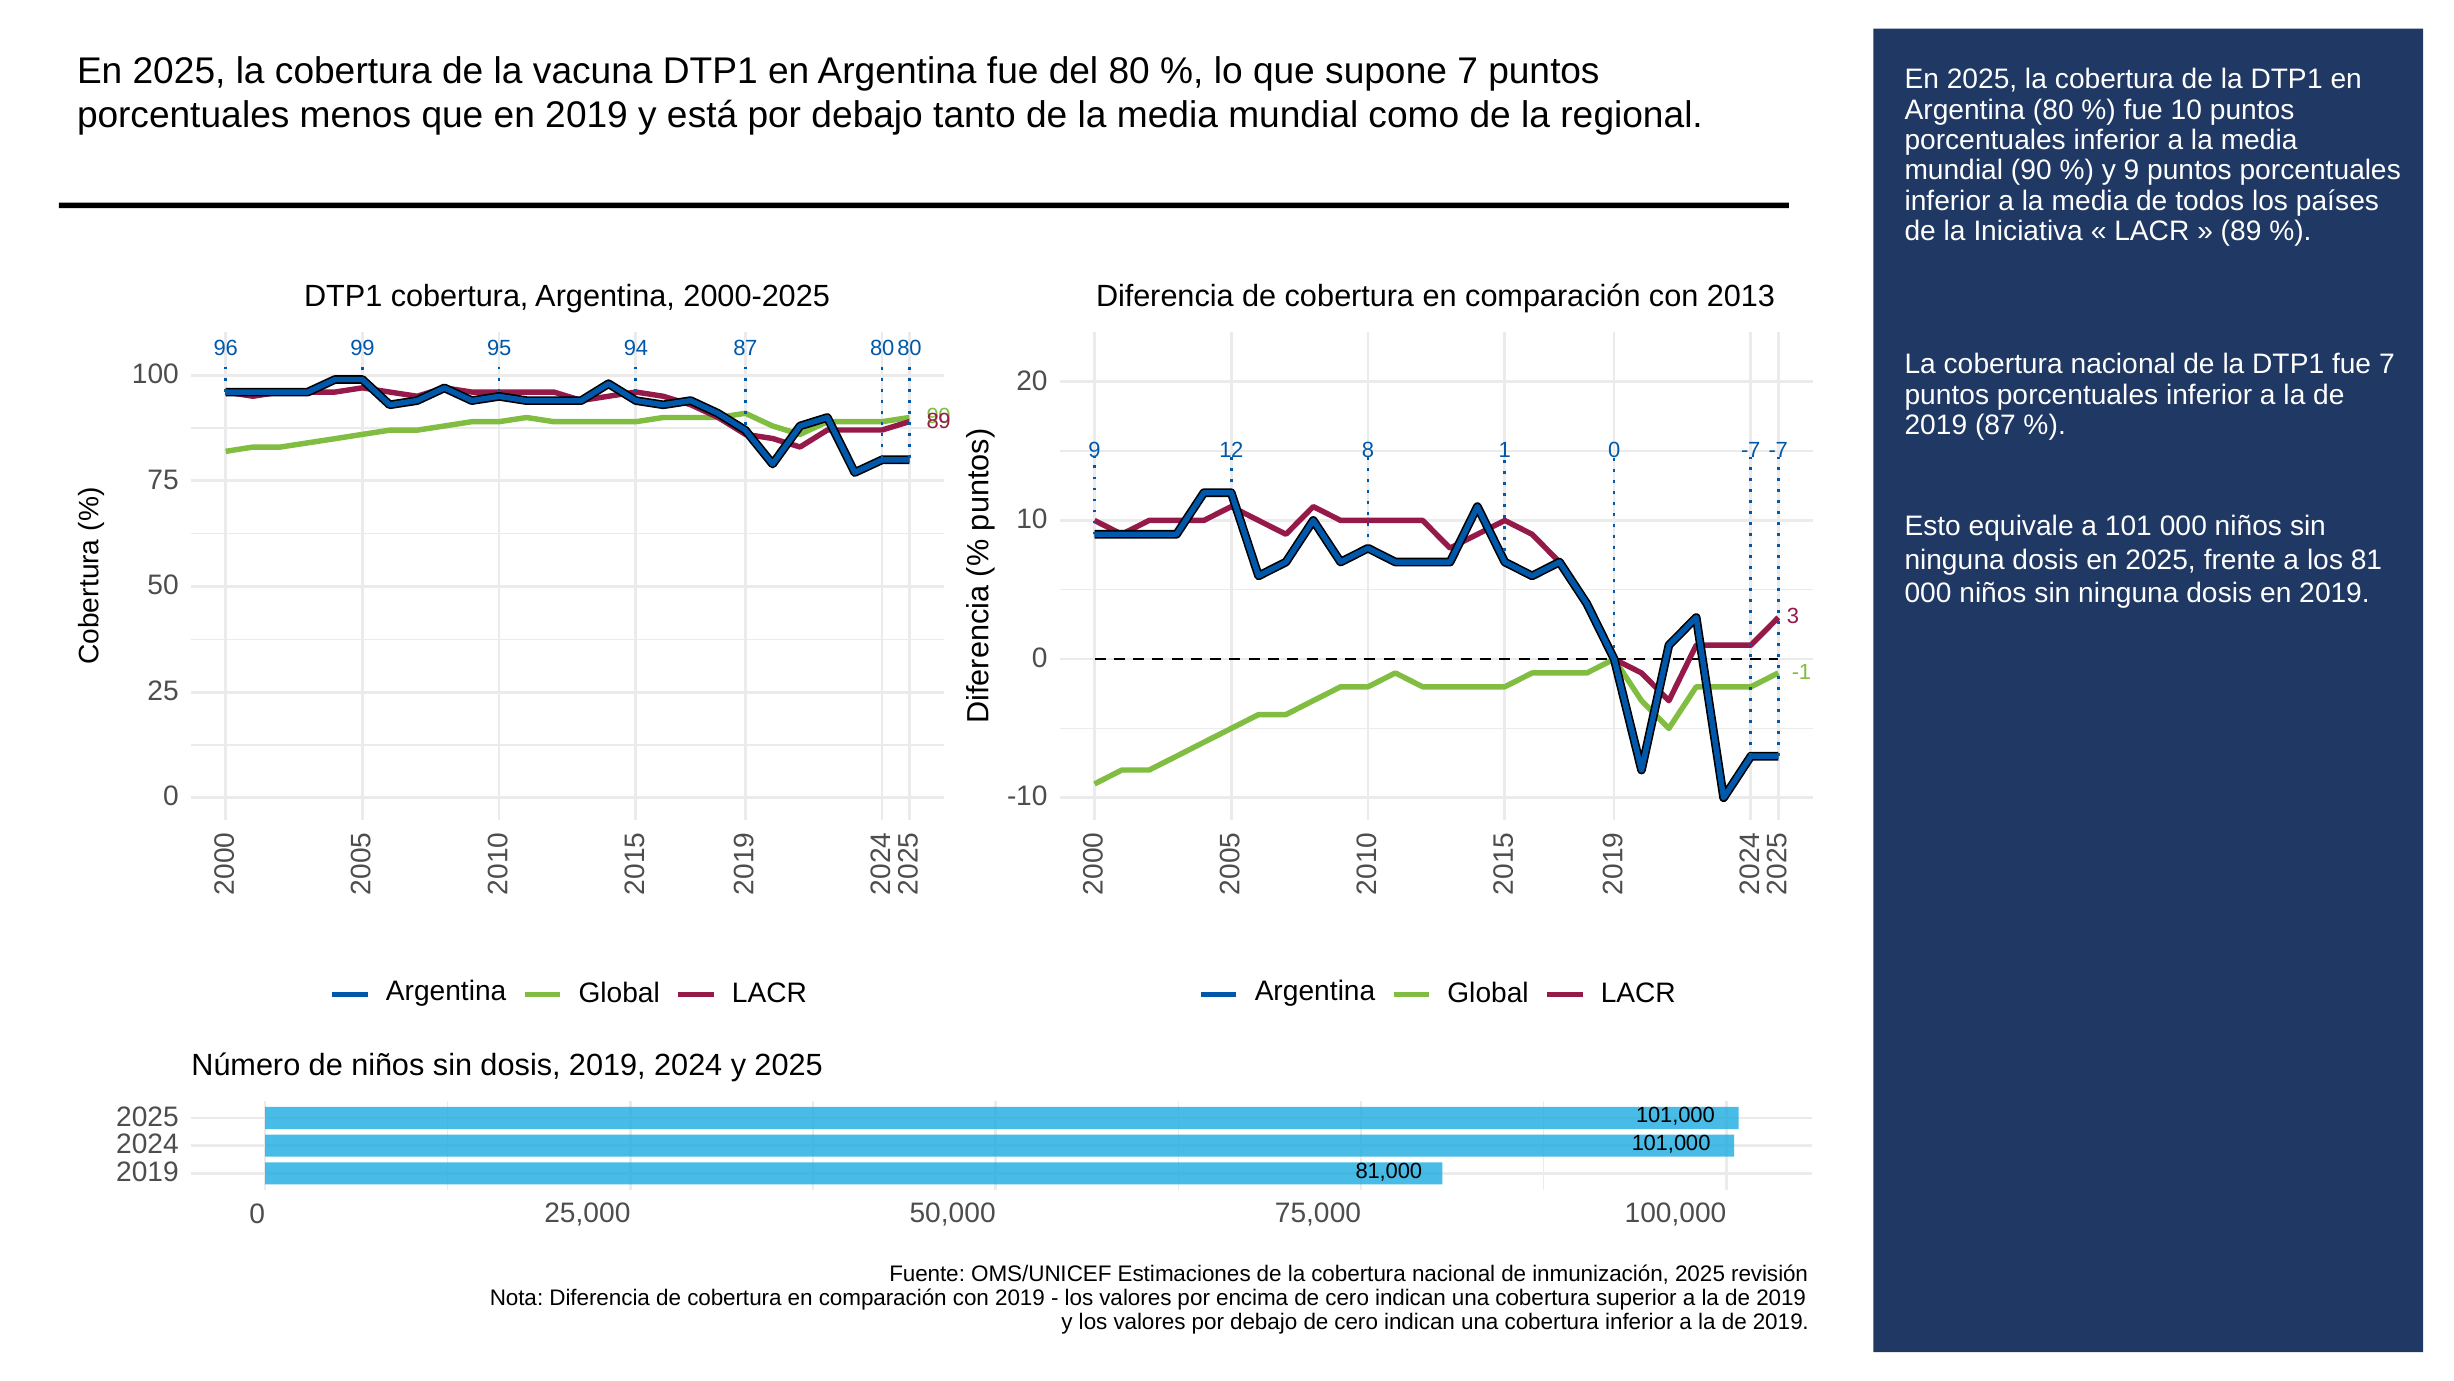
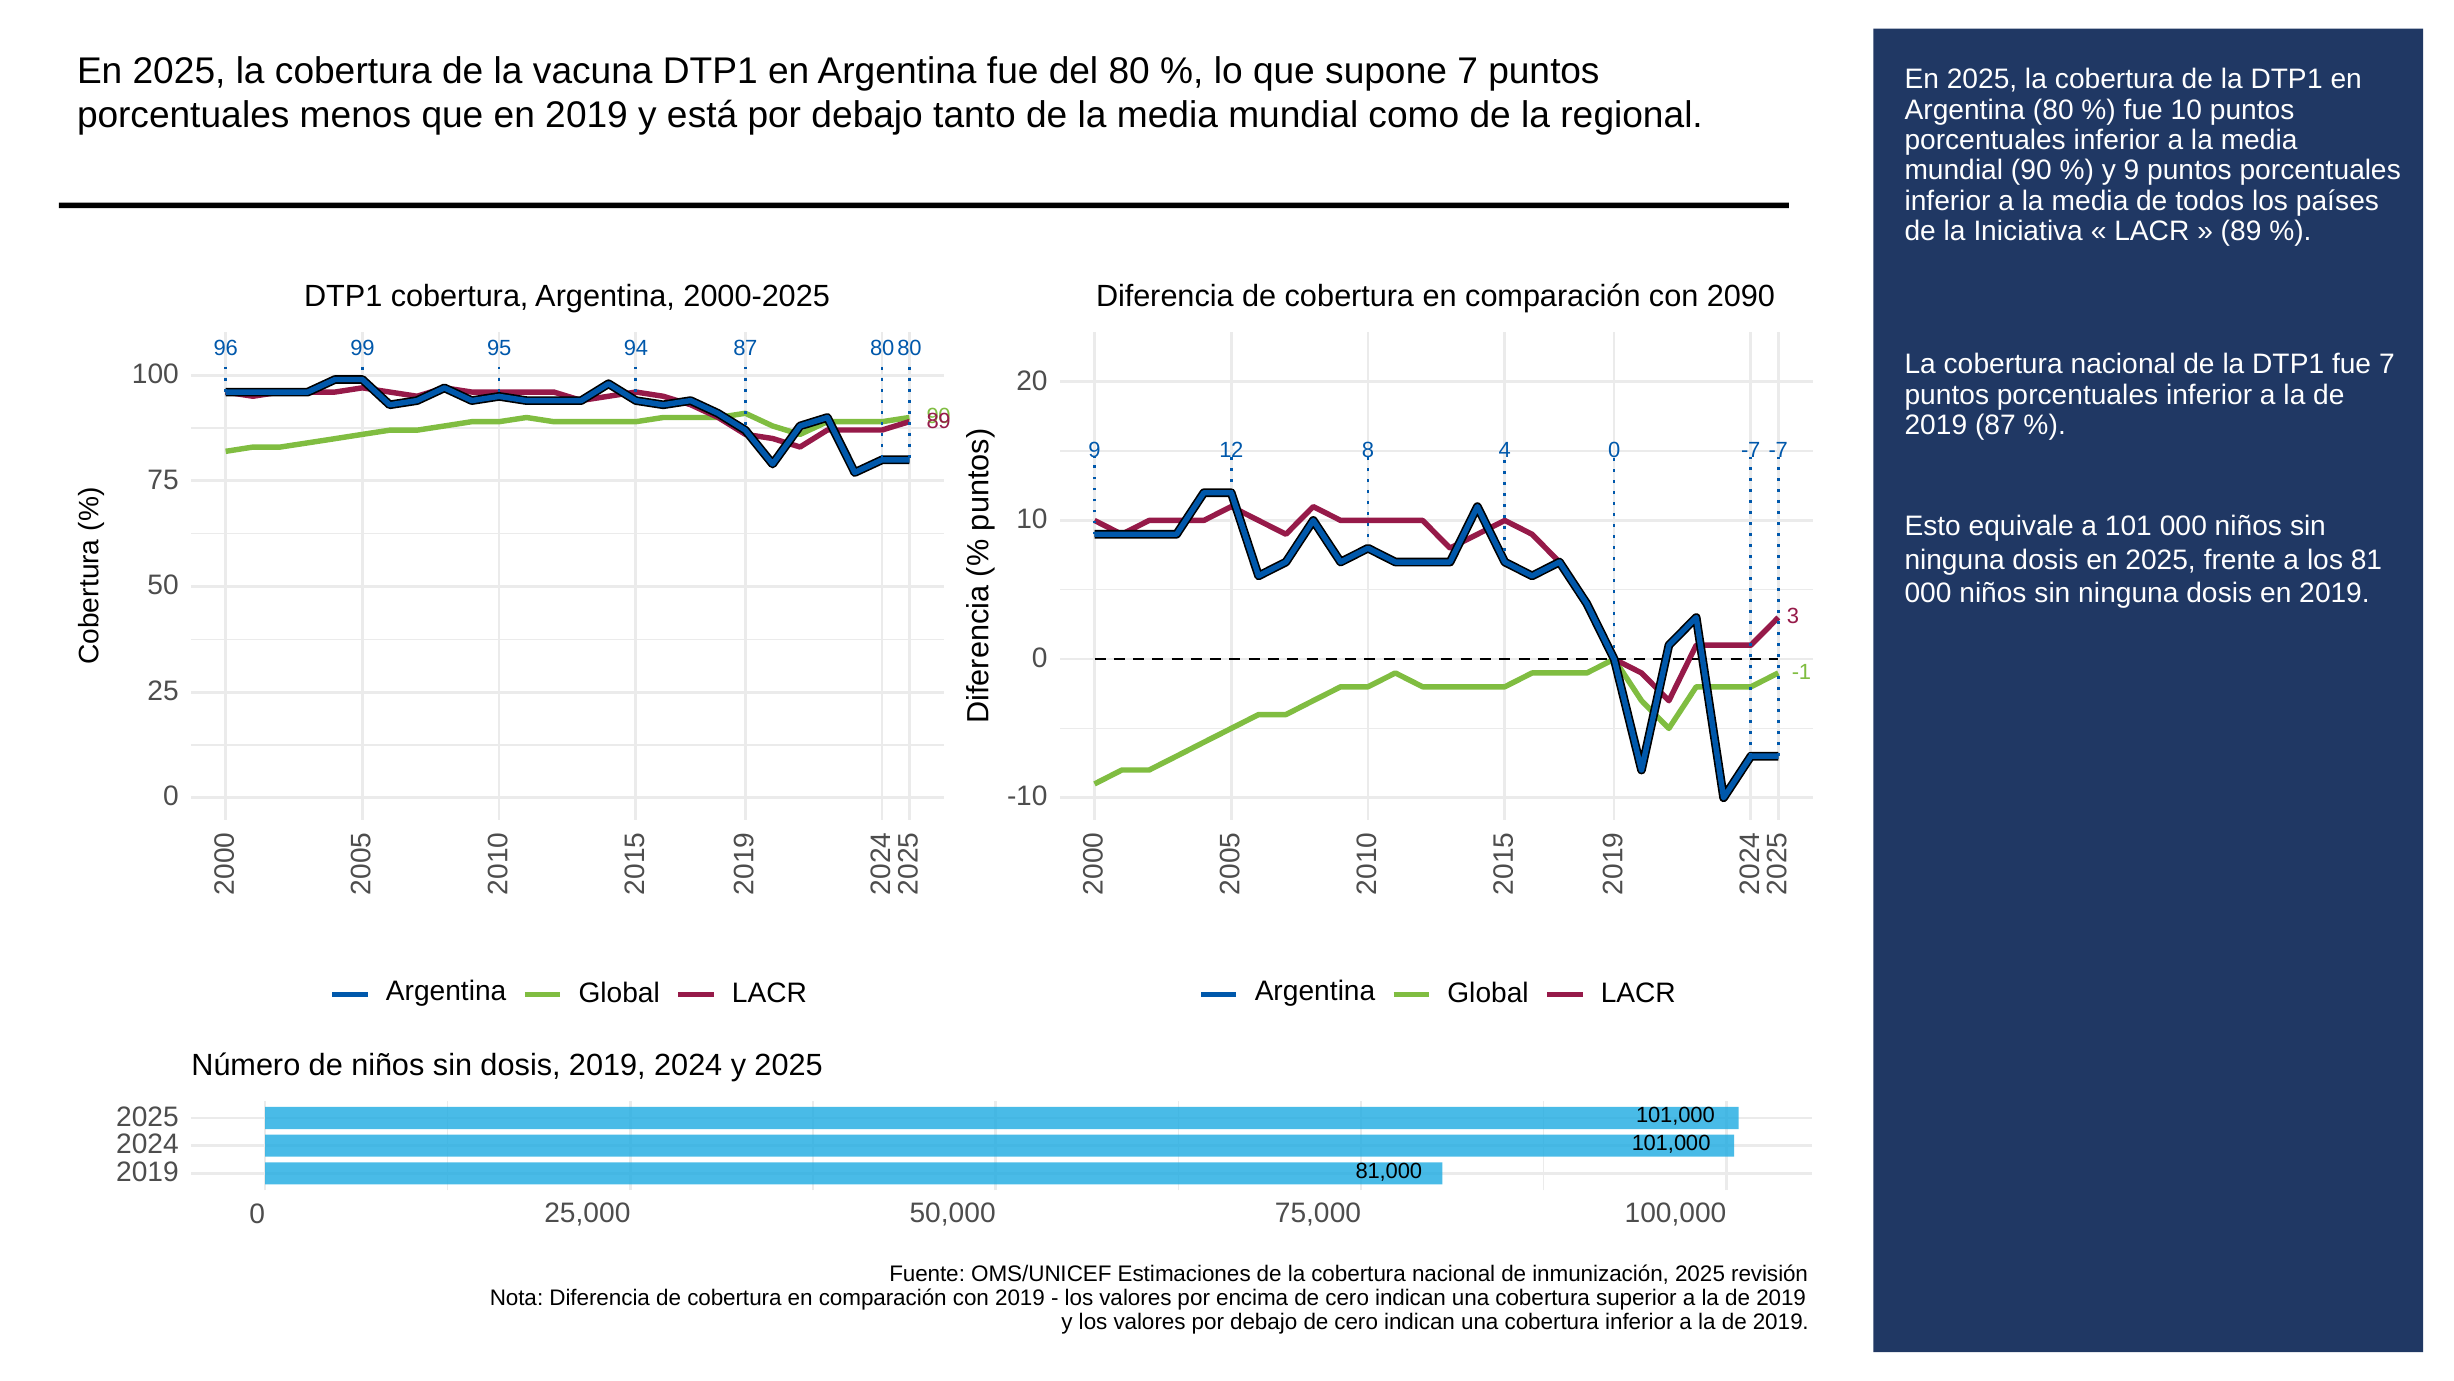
2013: 2013 -> 2090 (1741, 296)
8 1: 1 -> 4 (1505, 450)
